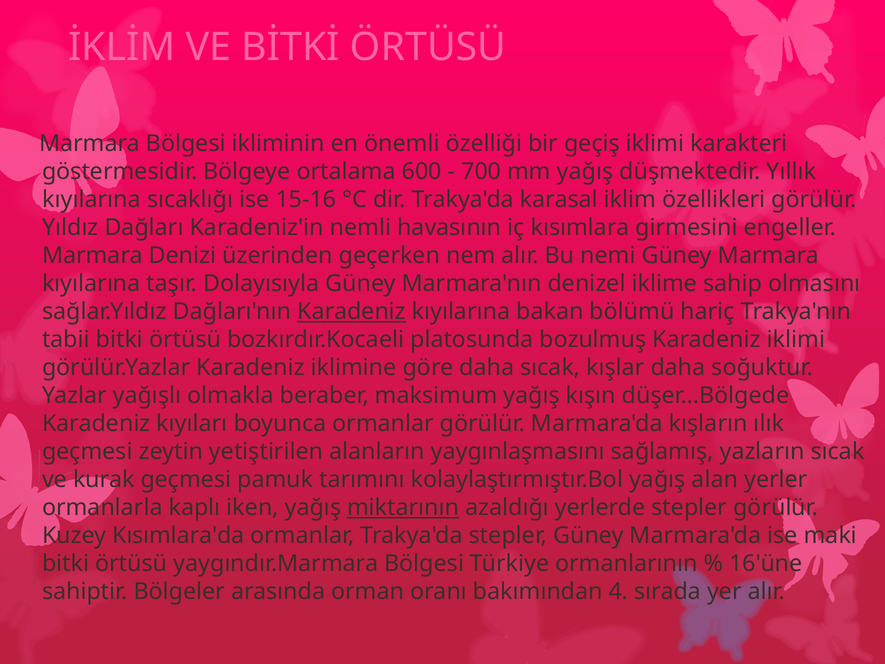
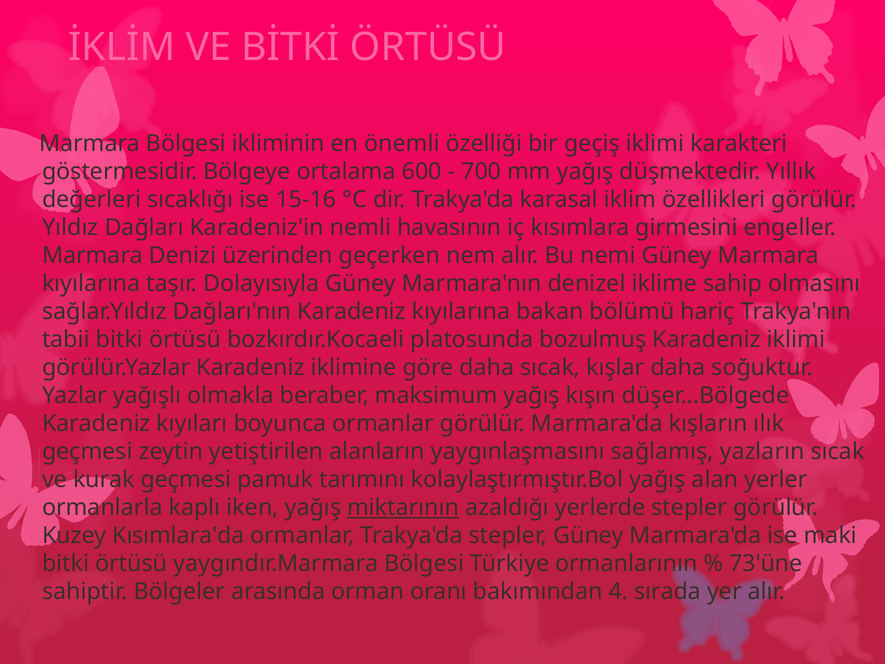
kıyılarına: kıyılarına -> değerleri (92, 199)
Karadeniz underline: present -> none (352, 311)
16'üne: 16'üne -> 73'üne (766, 564)
